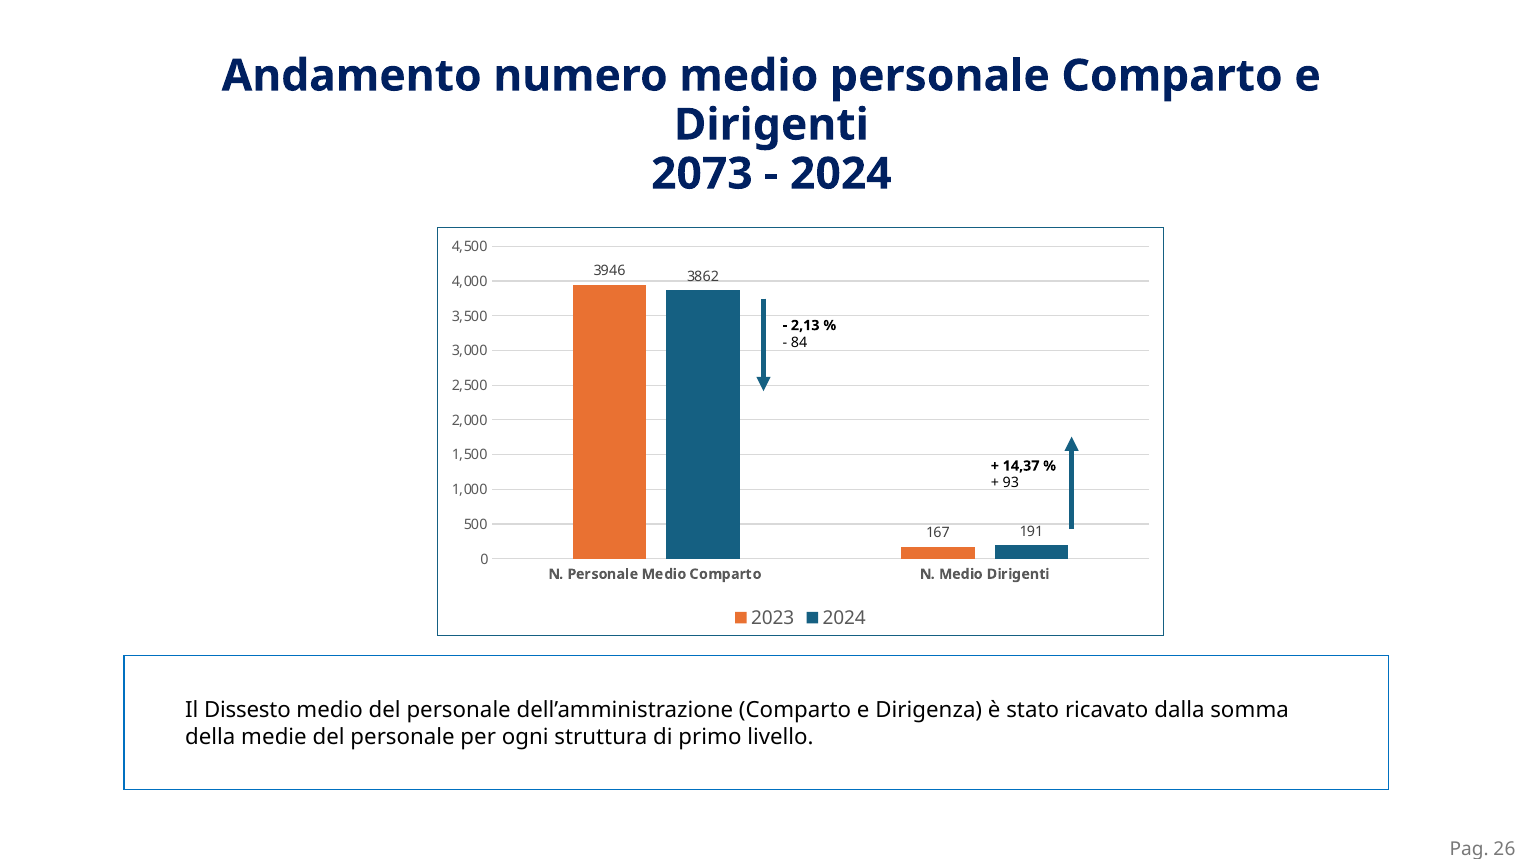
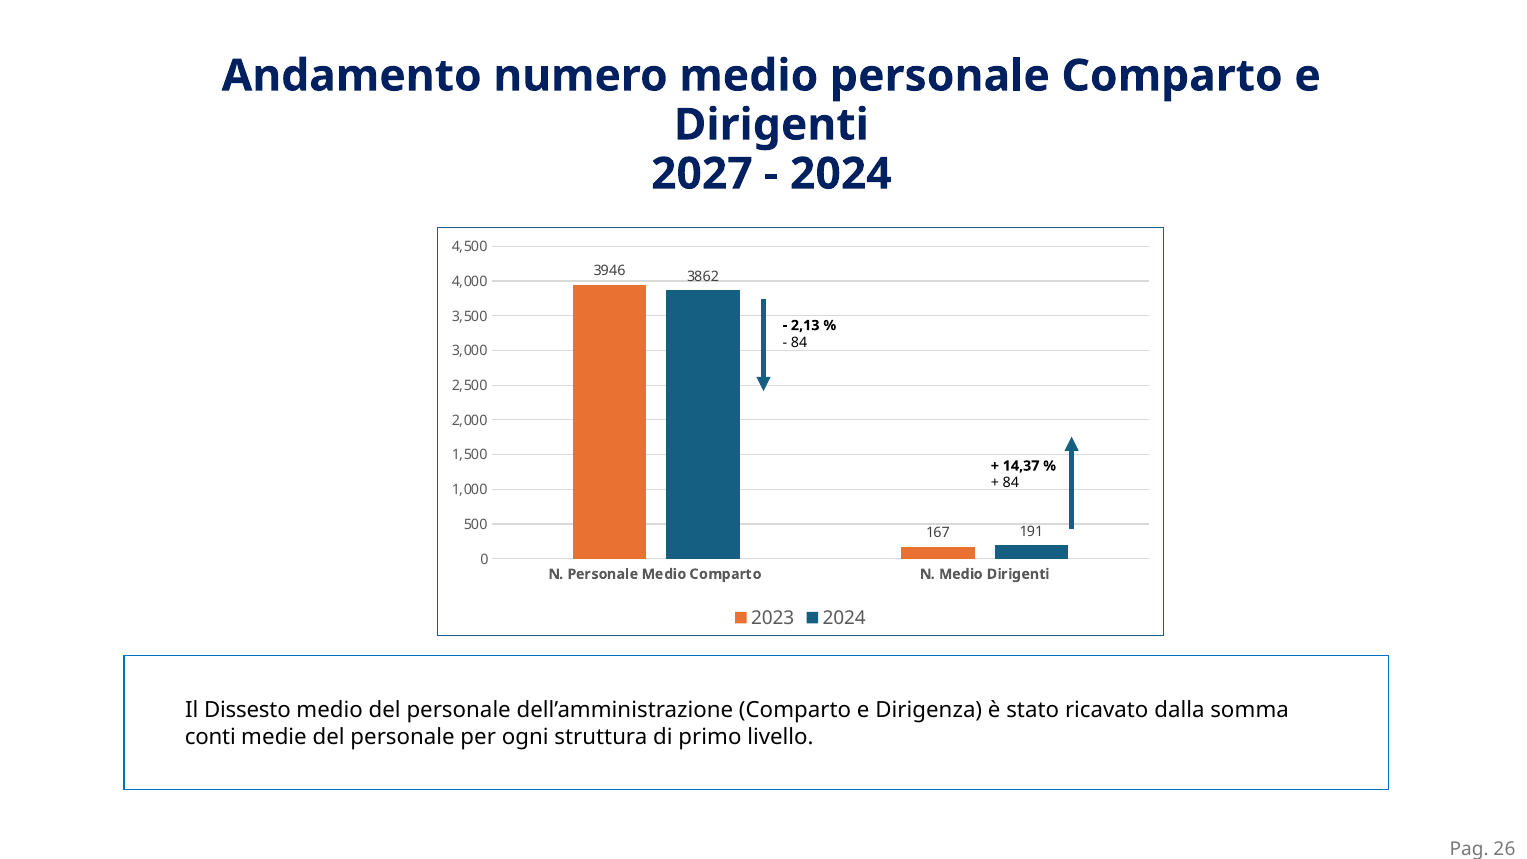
2073: 2073 -> 2027 (702, 174)
93: 93 -> 84 (1011, 483)
della: della -> conti (210, 737)
